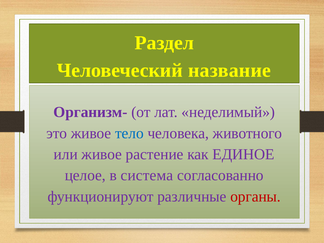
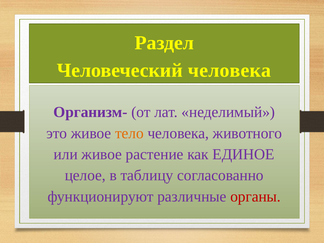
Человеческий название: название -> человека (229, 70)
тело colour: blue -> orange (129, 133)
система: система -> таблицу (147, 175)
